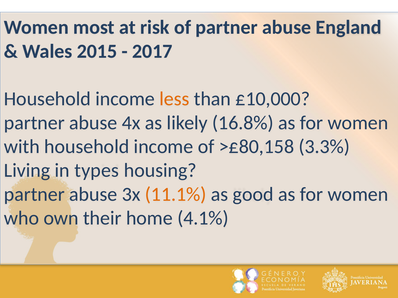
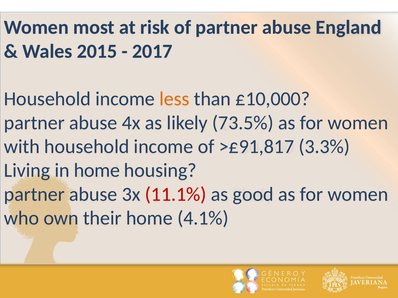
16.8%: 16.8% -> 73.5% (243, 123)
>£80,158: >£80,158 -> >£91,817 (256, 147)
in types: types -> home (97, 171)
11.1% colour: orange -> red (176, 195)
